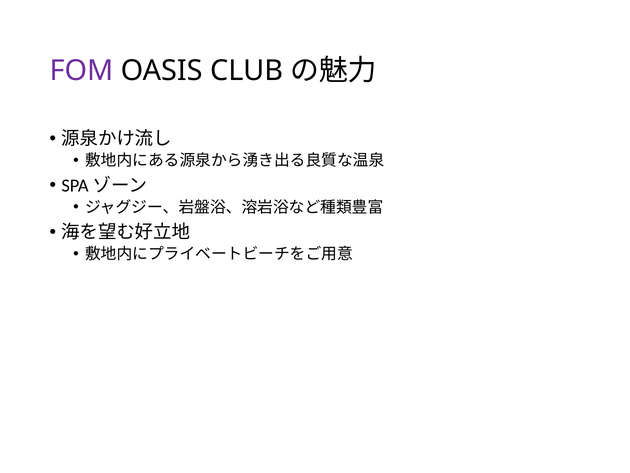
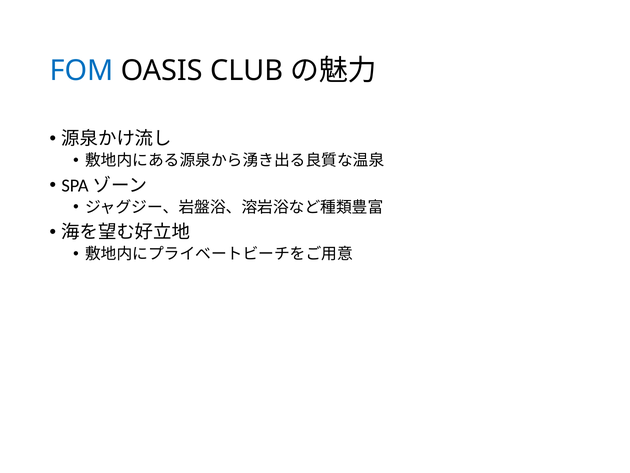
FOM colour: purple -> blue (81, 71)
